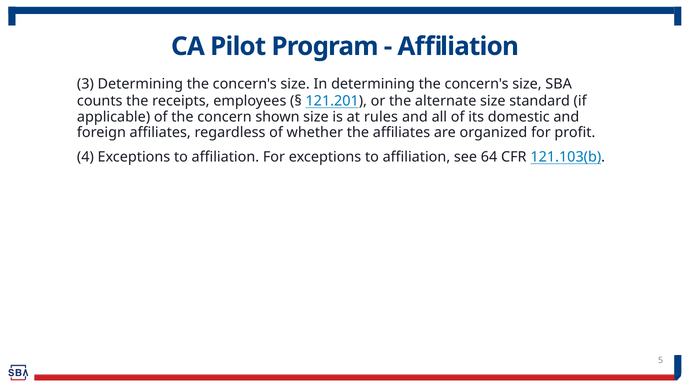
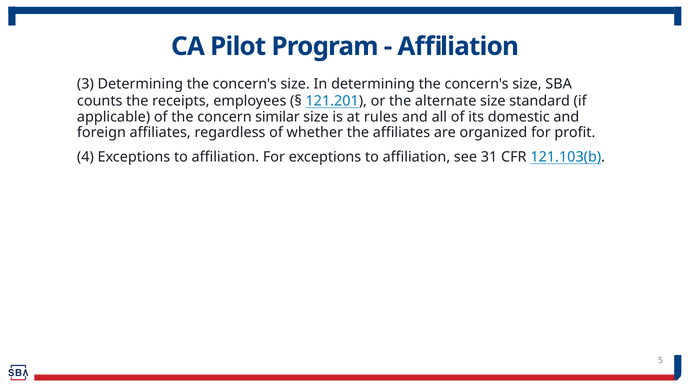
shown: shown -> similar (277, 117)
64: 64 -> 31 (489, 157)
